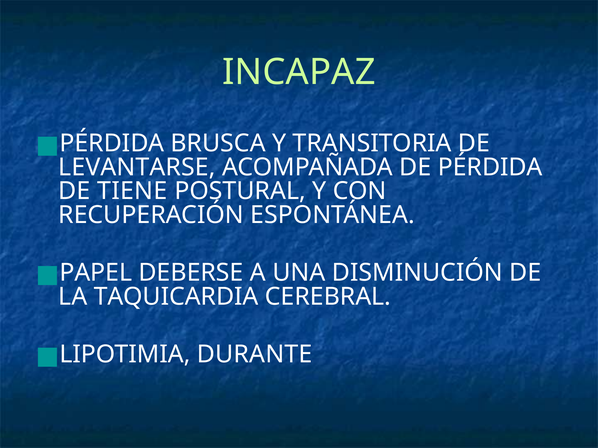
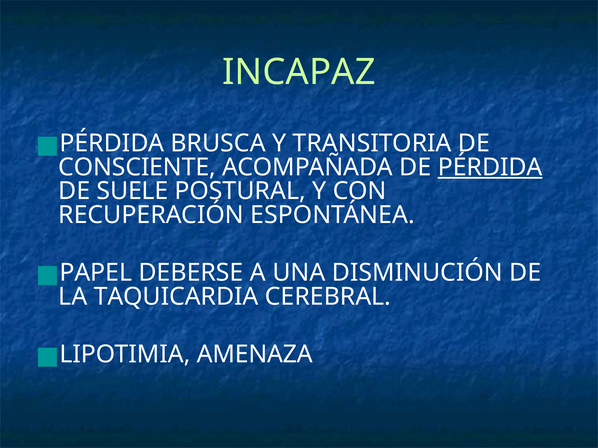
LEVANTARSE: LEVANTARSE -> CONSCIENTE (137, 167)
PÉRDIDA underline: none -> present (490, 167)
TIENE: TIENE -> SUELE (132, 191)
DURANTE: DURANTE -> AMENAZA (255, 355)
